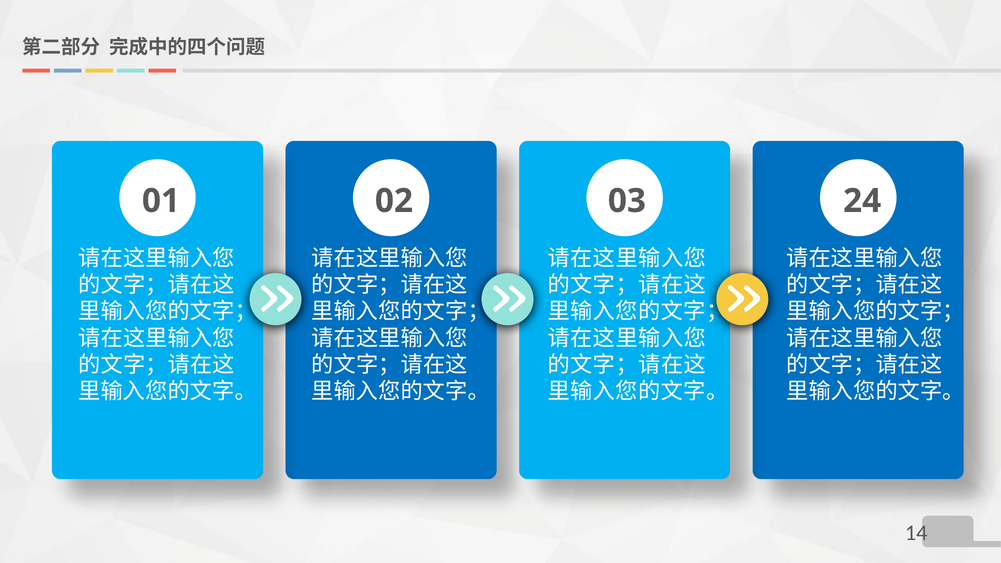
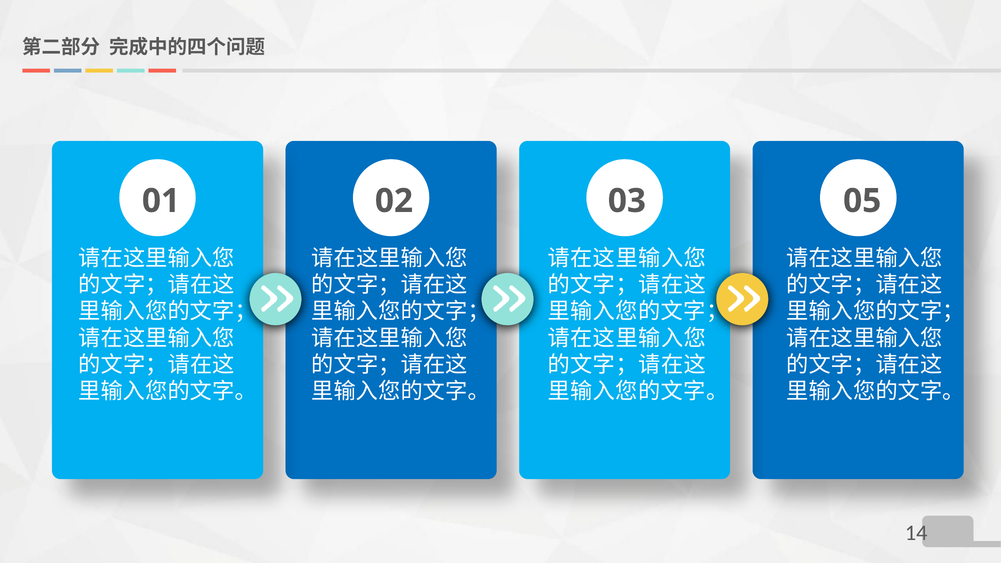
24: 24 -> 05 (862, 201)
